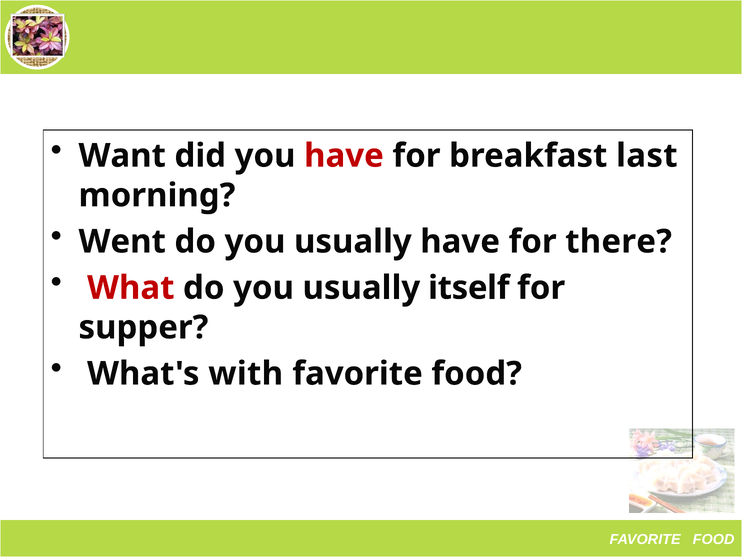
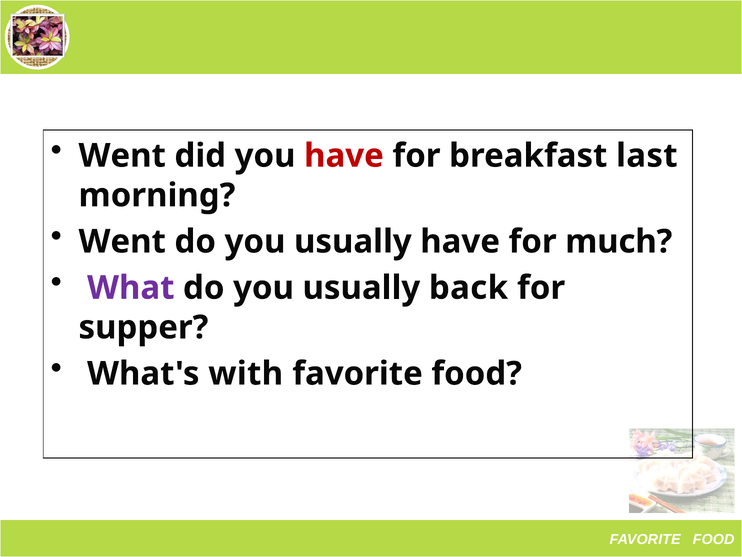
Want: Want -> Went (122, 156)
there: there -> much (619, 241)
What colour: red -> purple (131, 288)
itself: itself -> back (468, 288)
